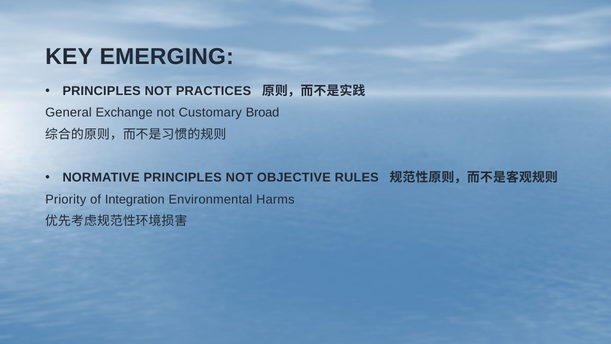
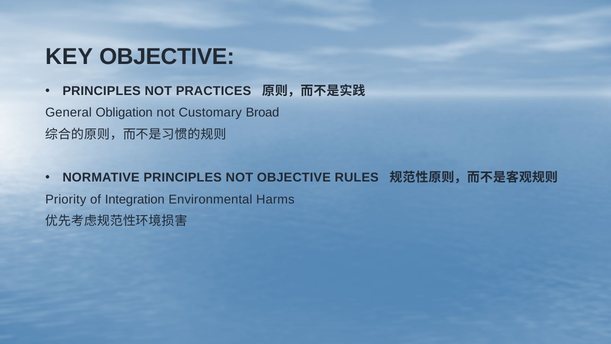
KEY EMERGING: EMERGING -> OBJECTIVE (167, 57)
Exchange: Exchange -> Obligation (124, 113)
